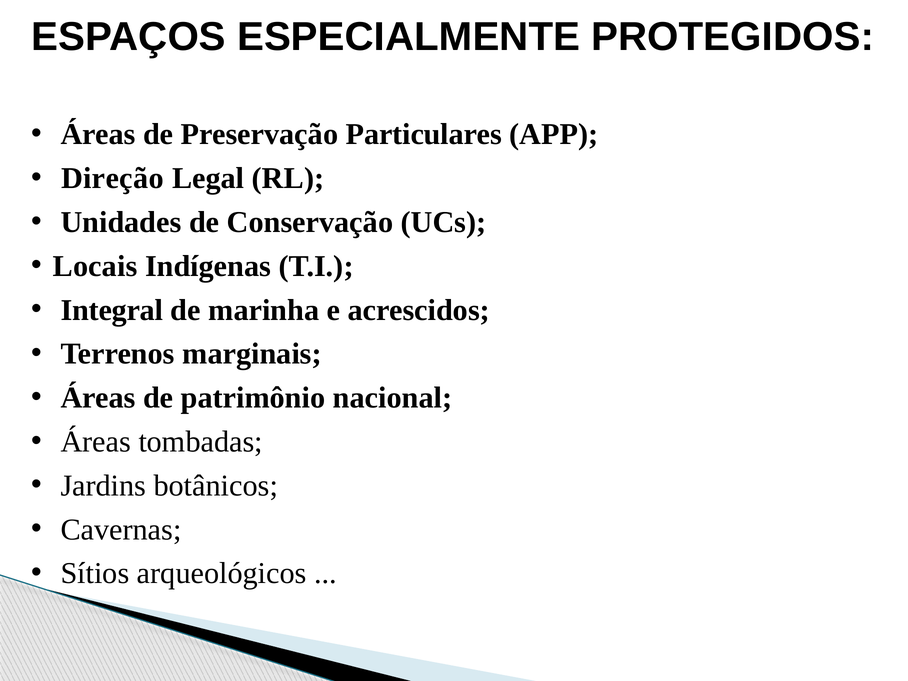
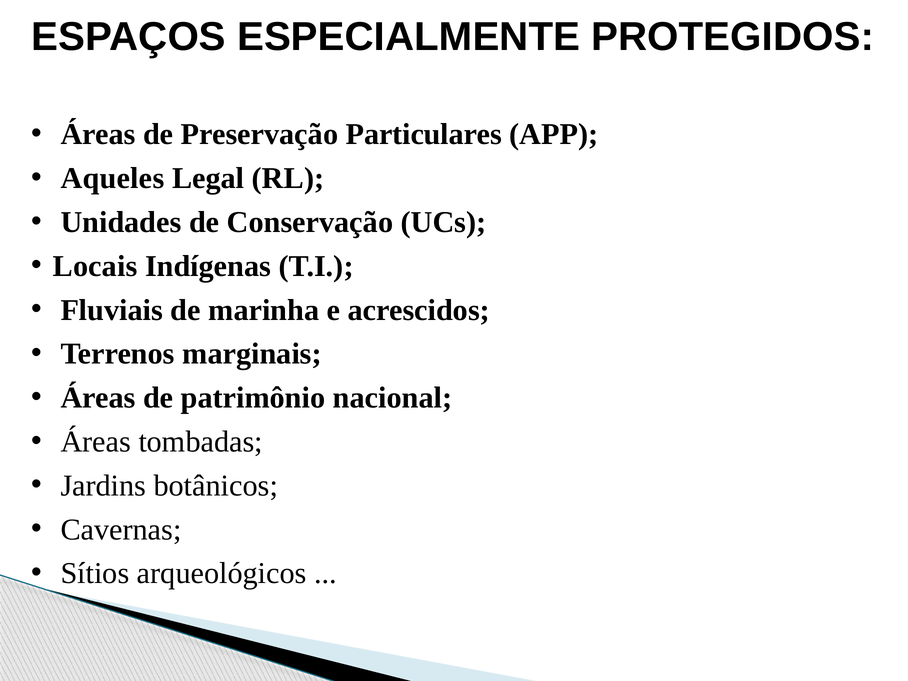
Direção: Direção -> Aqueles (112, 178)
Integral: Integral -> Fluviais (112, 310)
